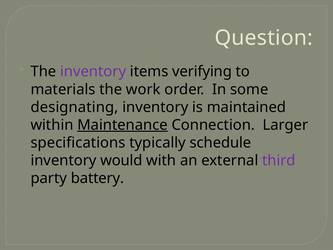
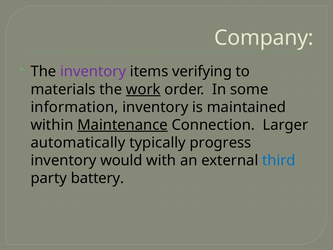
Question: Question -> Company (264, 38)
work underline: none -> present (143, 89)
designating: designating -> information (74, 107)
specifications: specifications -> automatically (78, 143)
schedule: schedule -> progress (220, 143)
third colour: purple -> blue (279, 160)
